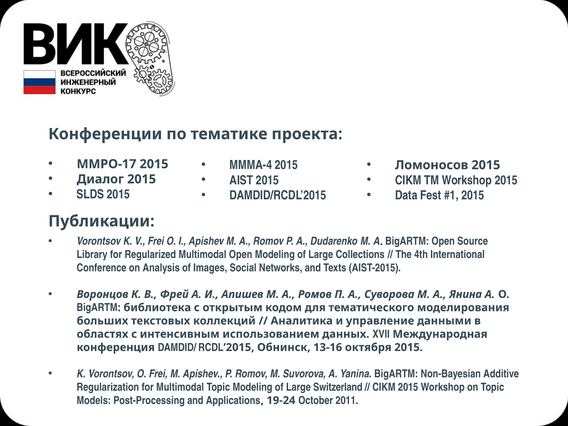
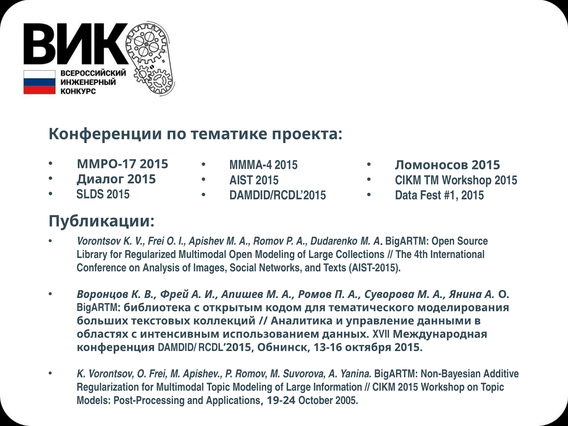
Switzerland: Switzerland -> Information (338, 387)
2011: 2011 -> 2005 (347, 400)
